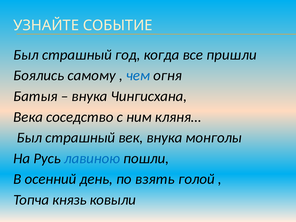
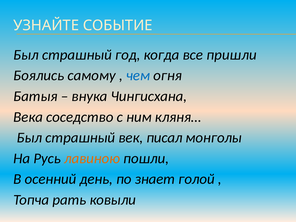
век внука: внука -> писал (164, 138)
лавиною colour: blue -> orange (92, 158)
взять: взять -> знает (155, 179)
князь: князь -> рать (69, 200)
